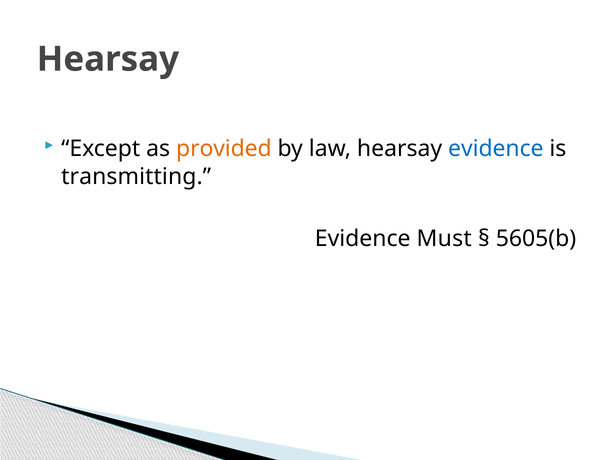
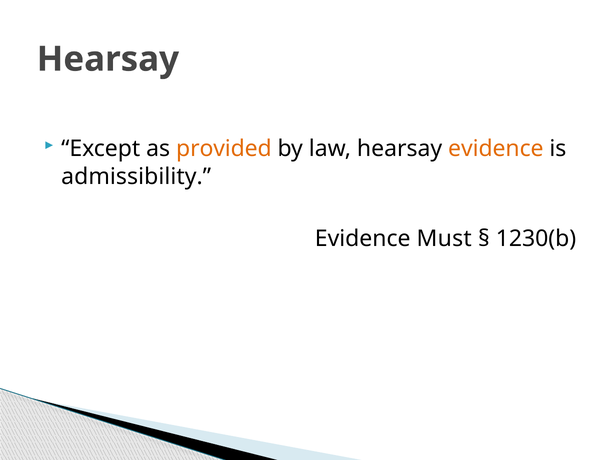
evidence colour: blue -> orange (496, 149)
transmitting: transmitting -> admissibility (136, 176)
5605(b: 5605(b -> 1230(b (536, 238)
